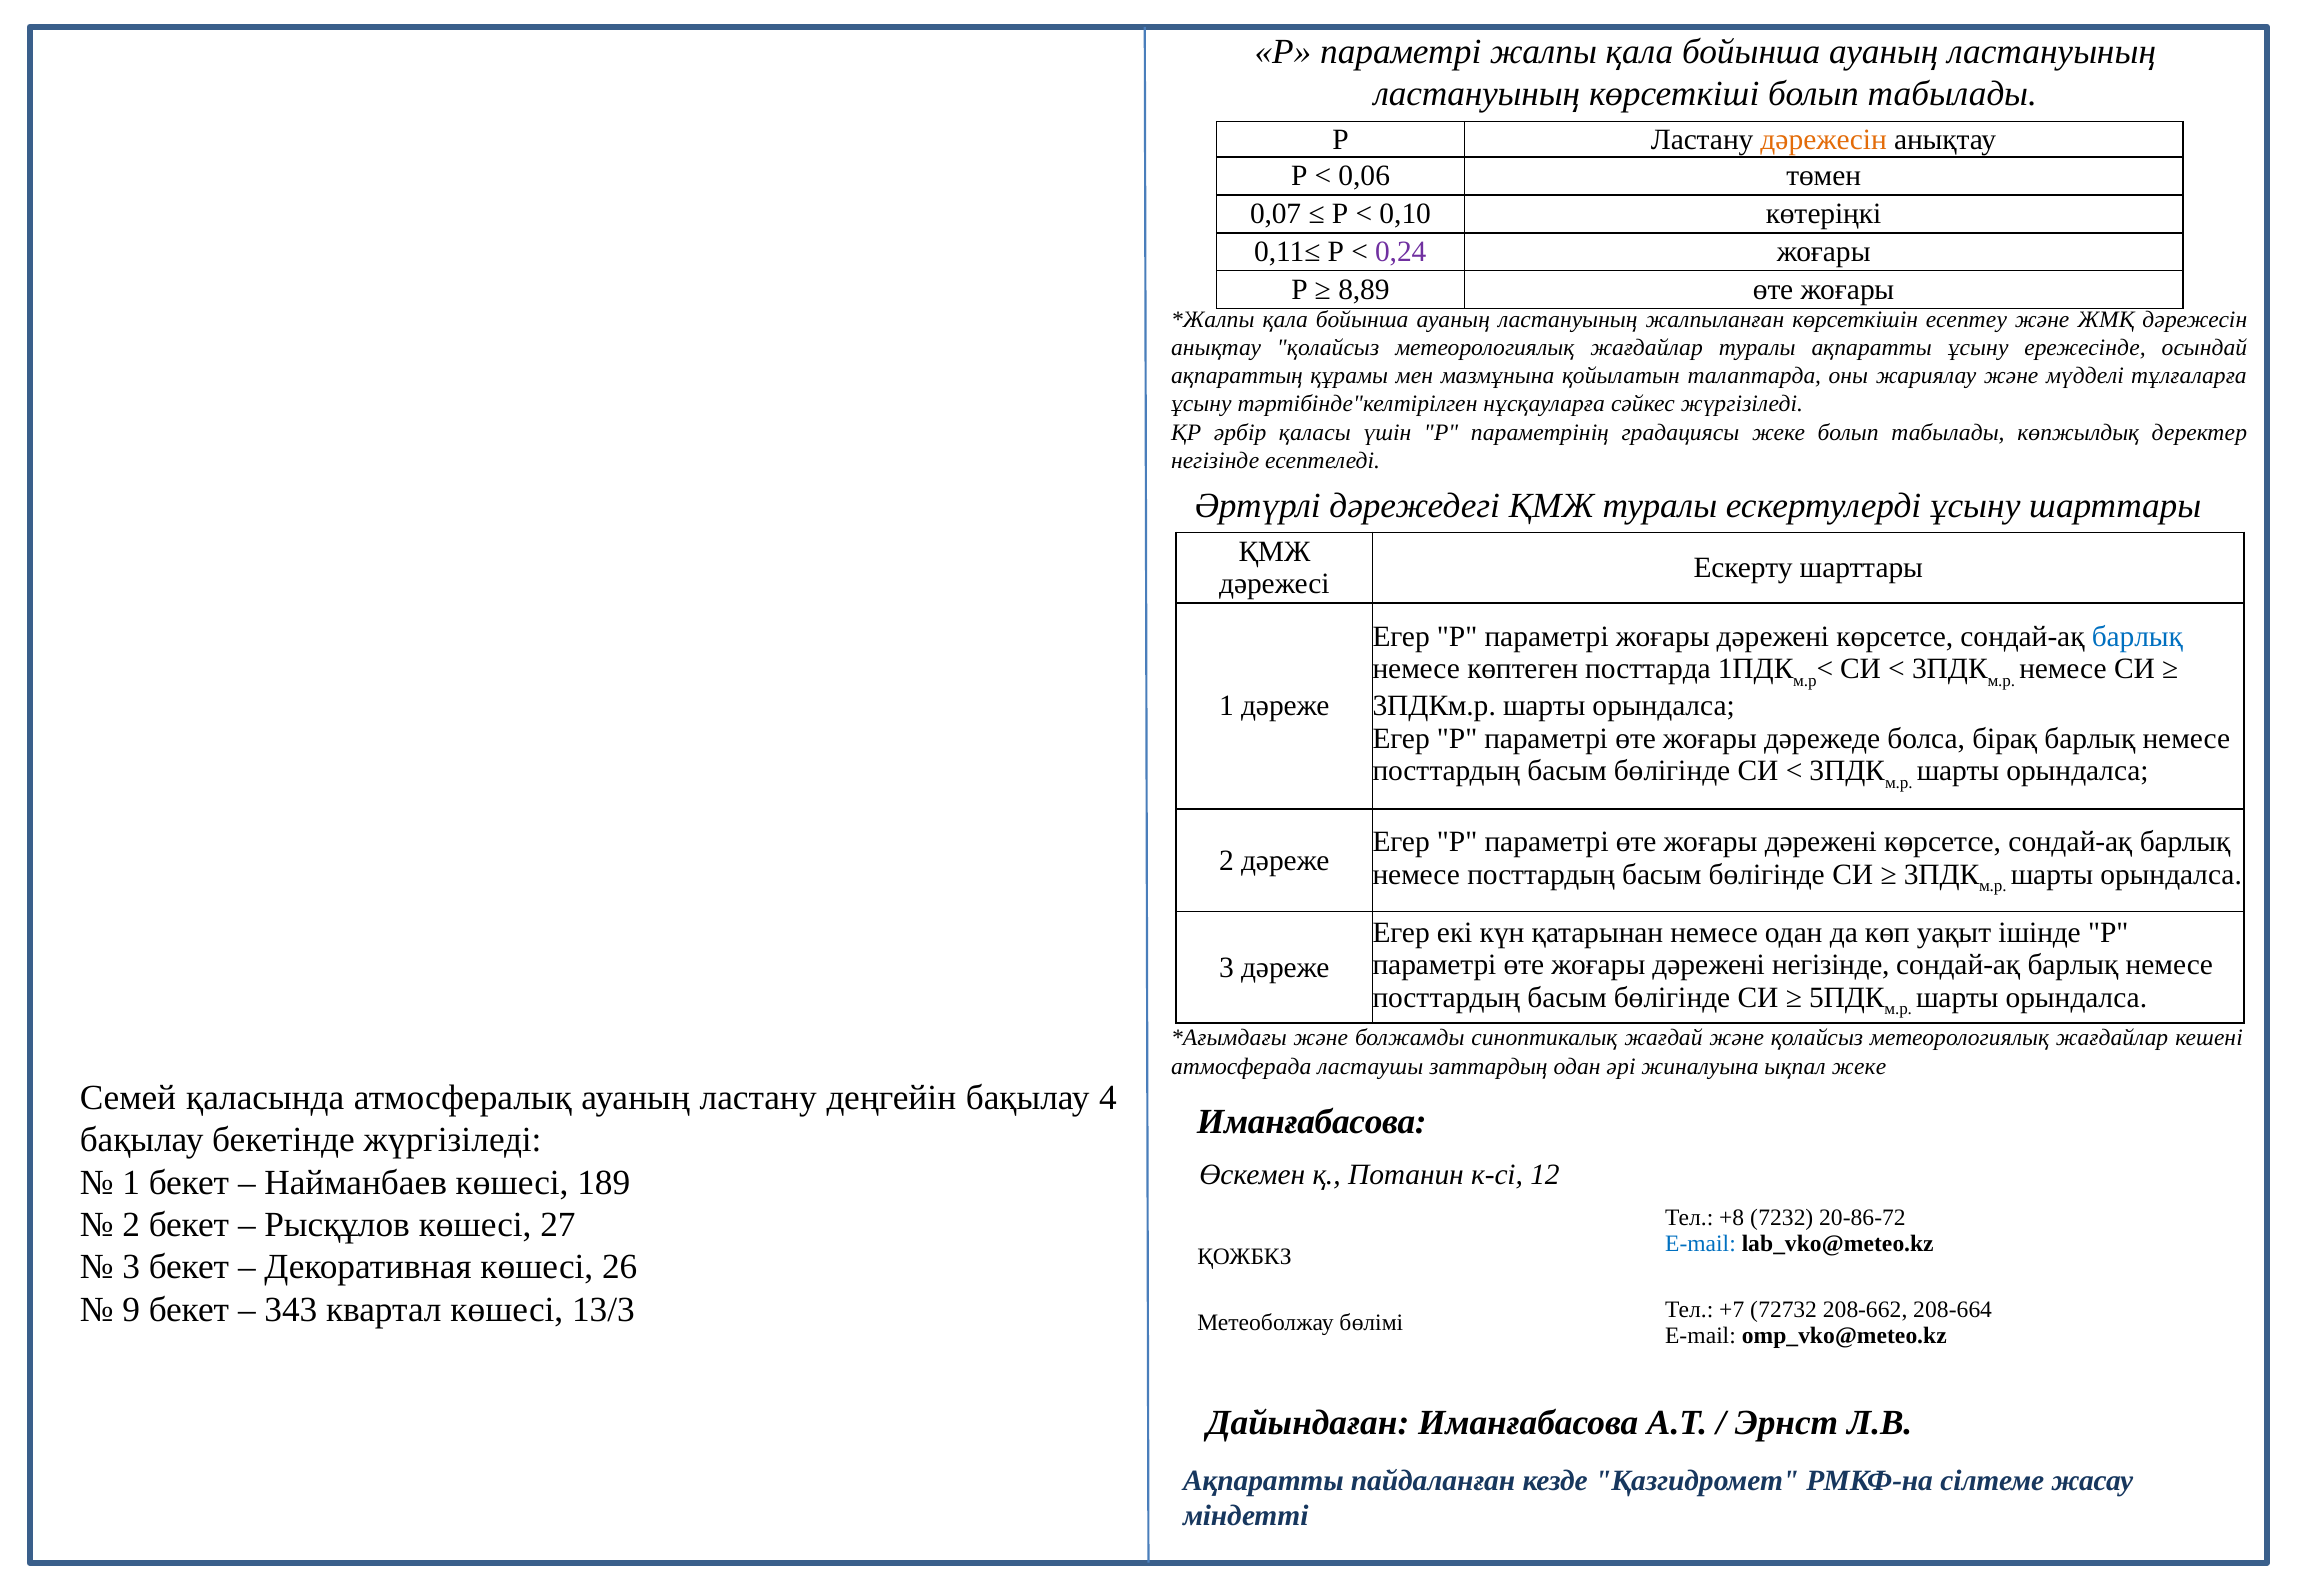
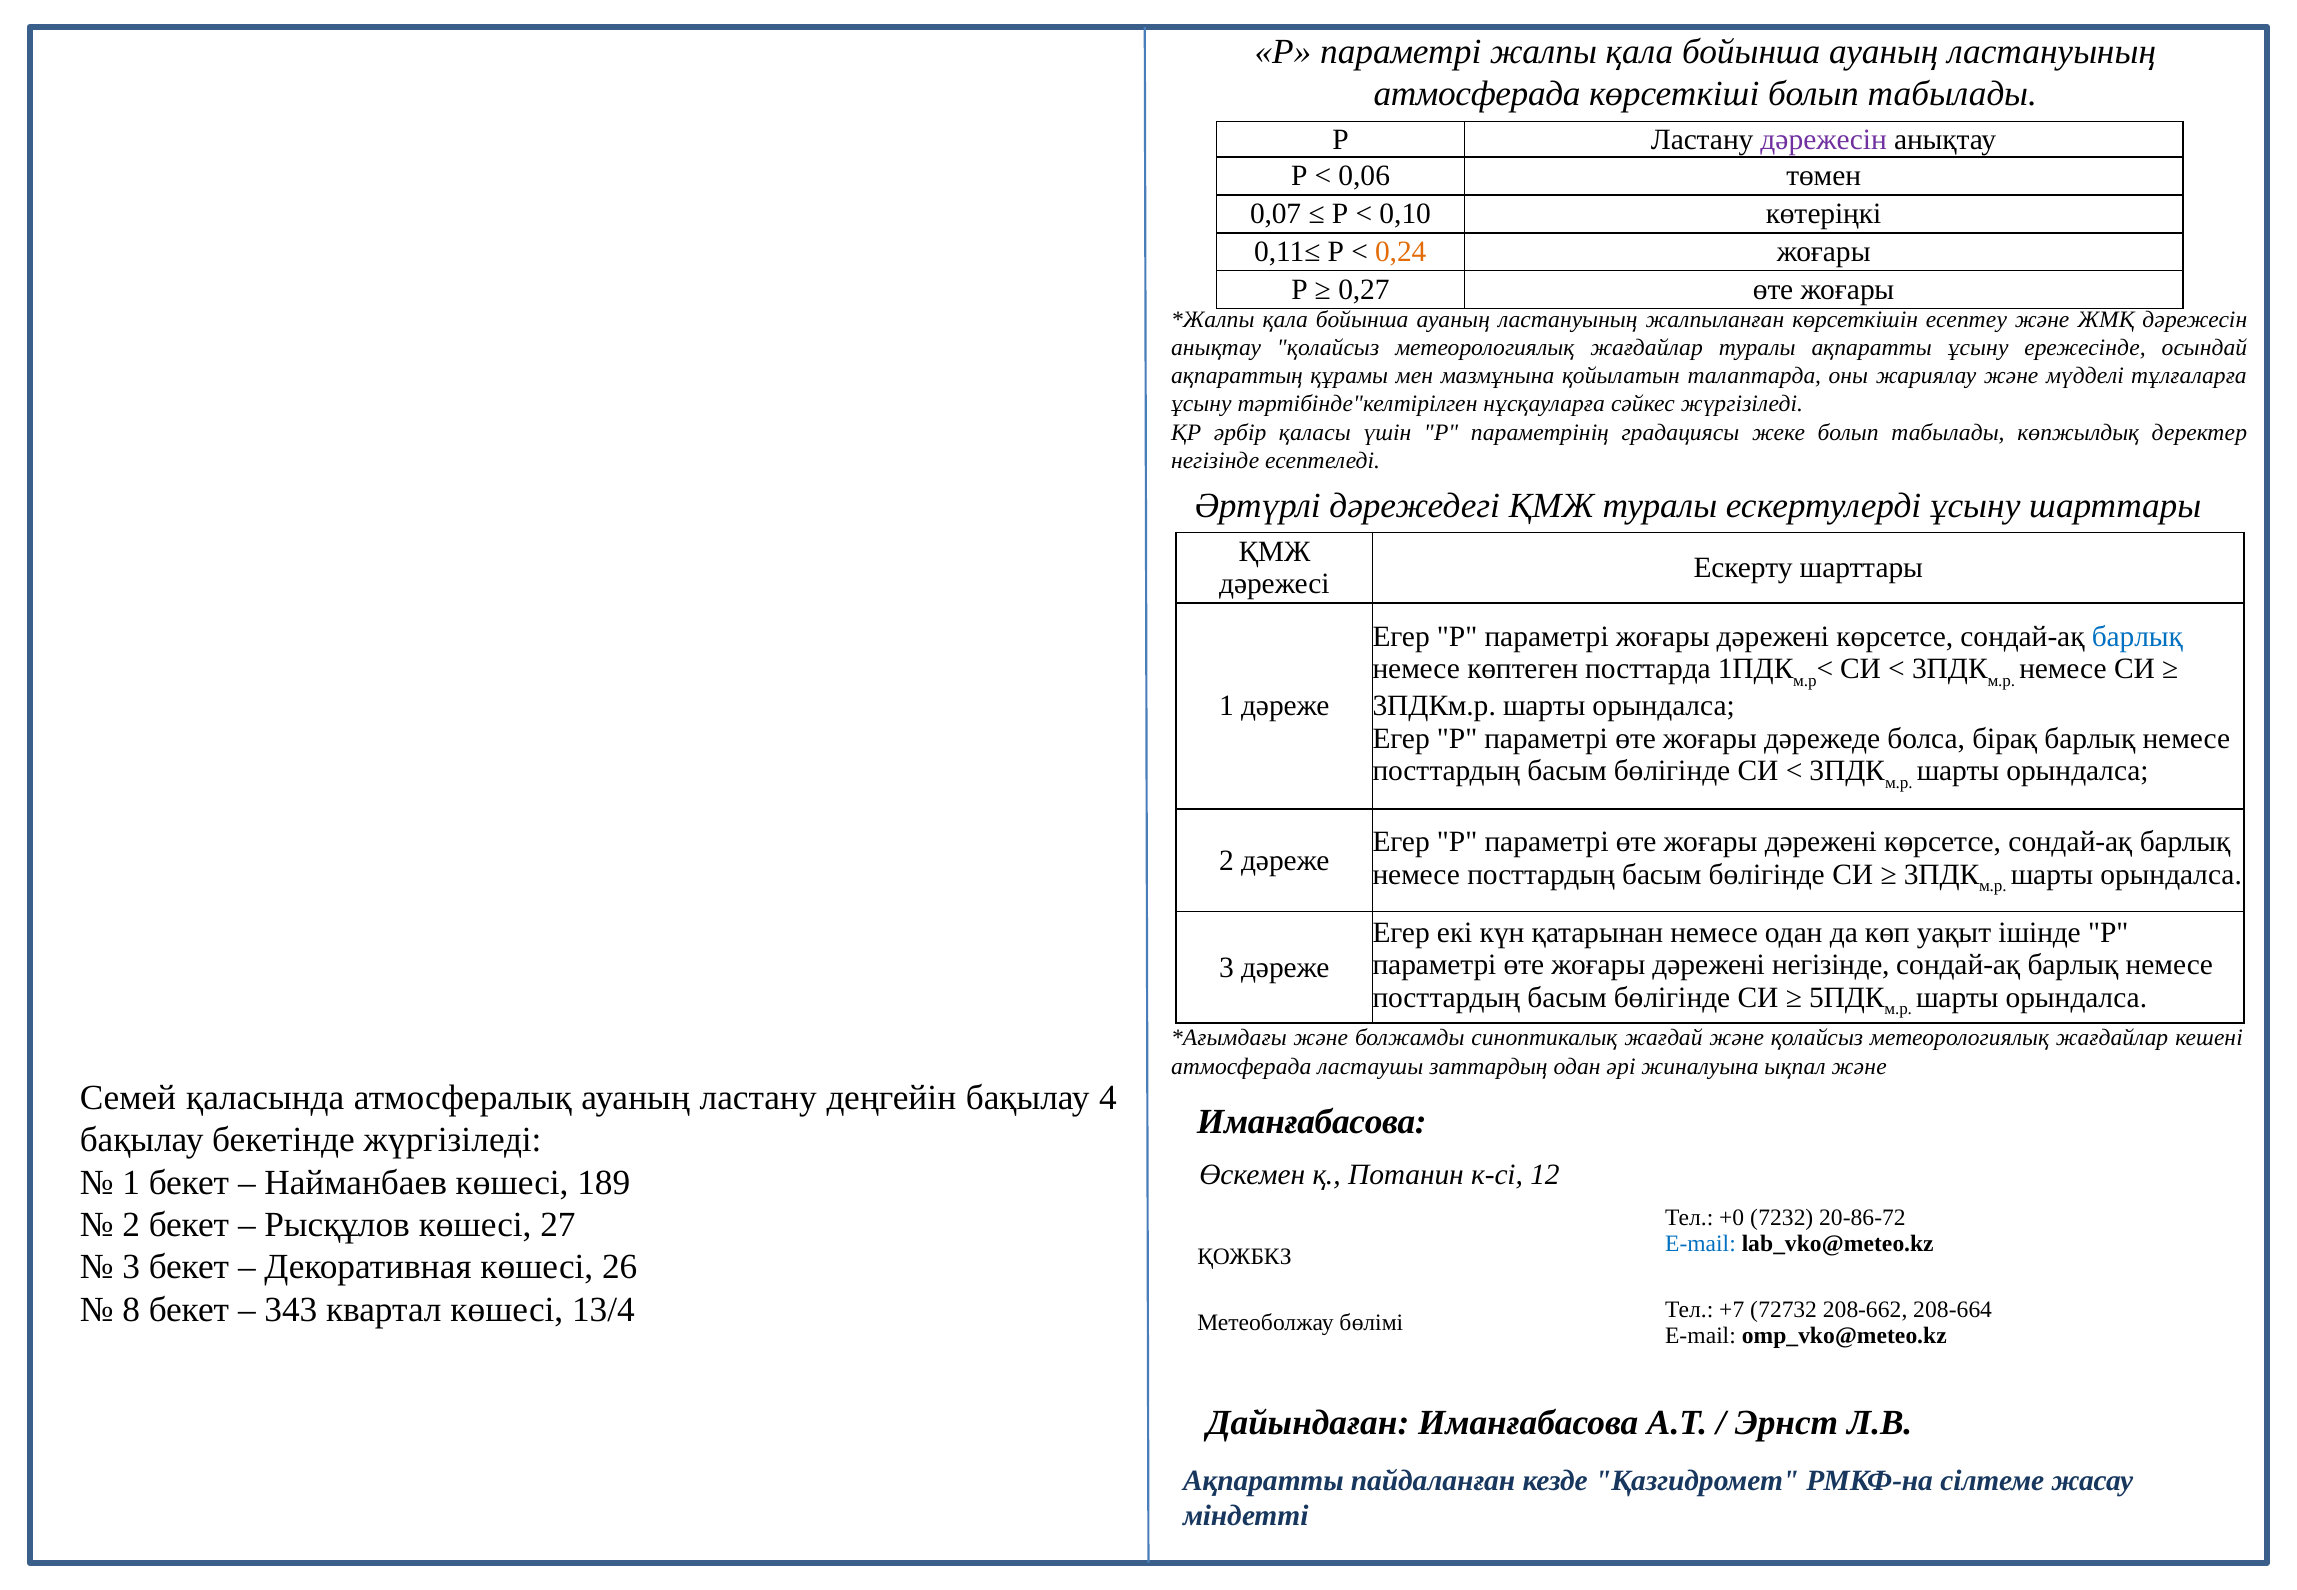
ластануының: ластануының -> атмосферада (1477, 94)
дәрежесін colour: orange -> purple (1824, 140)
0,24 colour: purple -> orange (1401, 252)
8,89: 8,89 -> 0,27 (1364, 289)
ықпал жеке: жеке -> және (1859, 1066)
+8: +8 -> +0 (1732, 1218)
9: 9 -> 8 (131, 1310)
13/3: 13/3 -> 13/4 (603, 1310)
